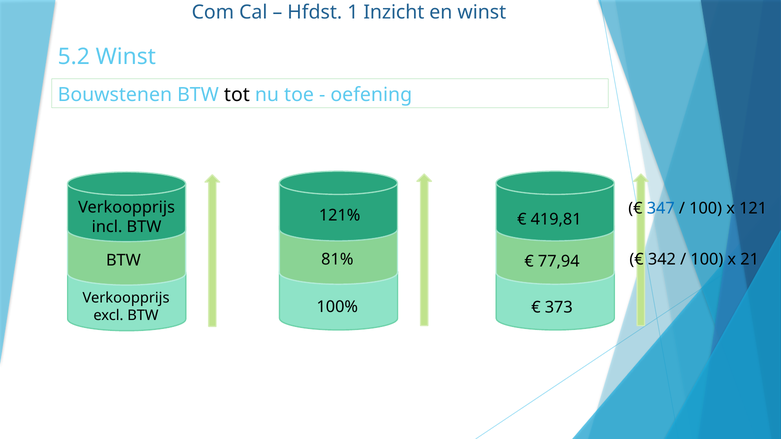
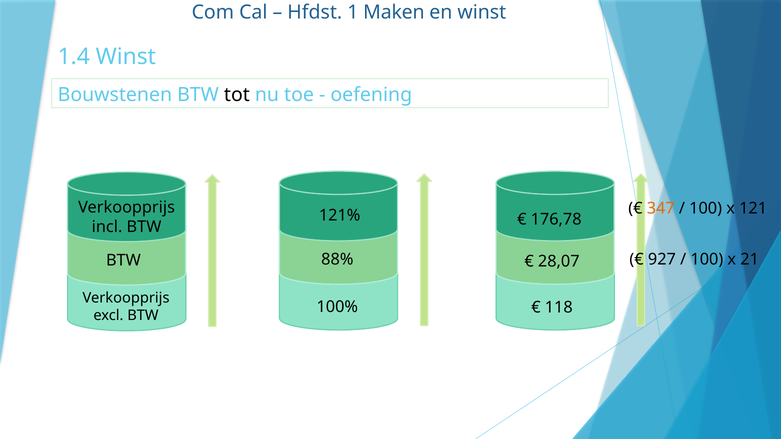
Inzicht: Inzicht -> Maken (394, 12)
5.2: 5.2 -> 1.4 (74, 57)
347 colour: blue -> orange (661, 209)
419,81: 419,81 -> 176,78 (556, 219)
81%: 81% -> 88% (337, 260)
342: 342 -> 927 (662, 260)
77,94: 77,94 -> 28,07 (559, 261)
373: 373 -> 118 (559, 307)
